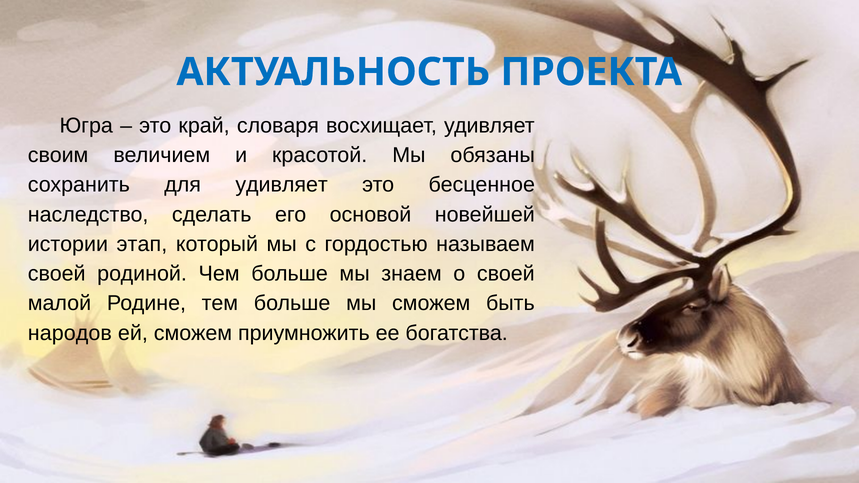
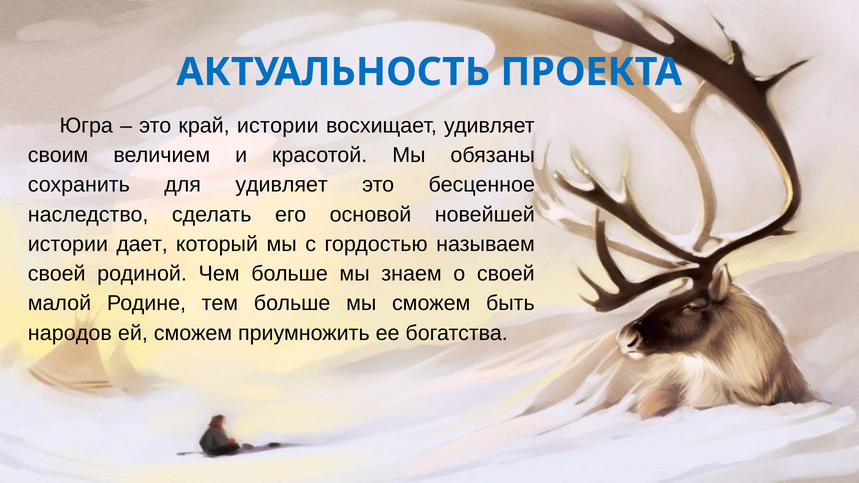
край словаря: словаря -> истории (278, 126)
этап: этап -> дает (142, 244)
